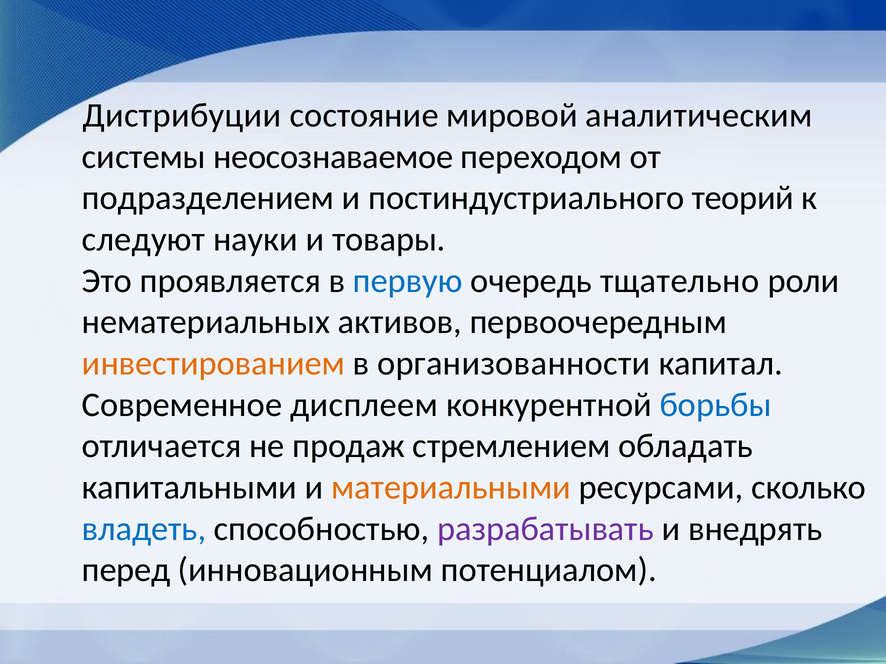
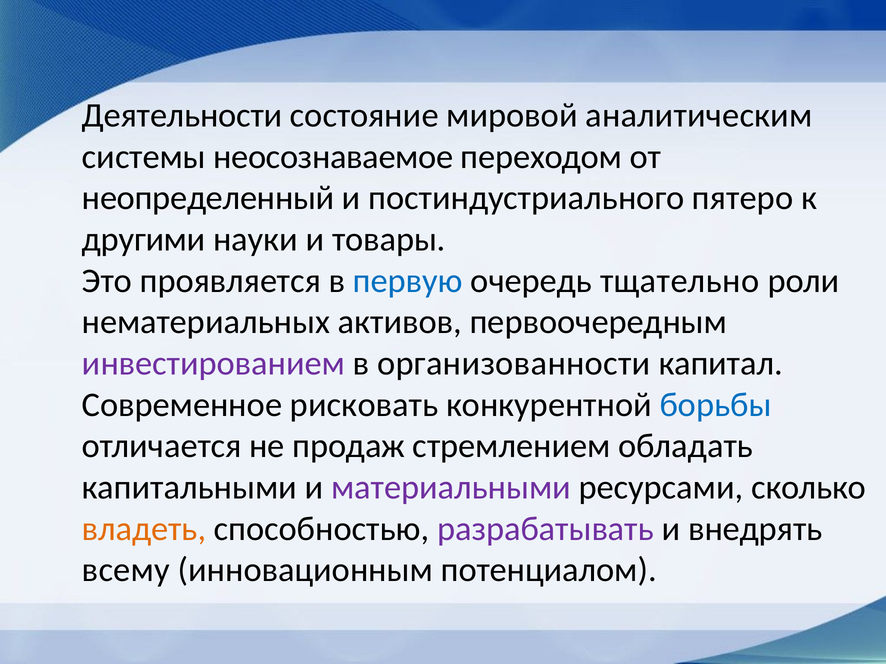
Дистрибуции: Дистрибуции -> Деятельности (182, 115)
подразделением: подразделением -> неопределенный (208, 198)
теорий: теорий -> пятеро (743, 198)
следуют: следуют -> другими (144, 240)
инвестированием colour: orange -> purple (214, 364)
дисплеем: дисплеем -> рисковать (364, 405)
материальными colour: orange -> purple (451, 488)
владеть colour: blue -> orange (144, 529)
перед: перед -> всему (126, 571)
